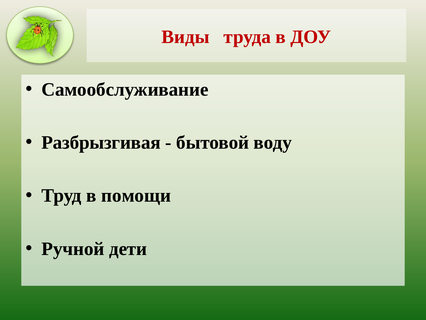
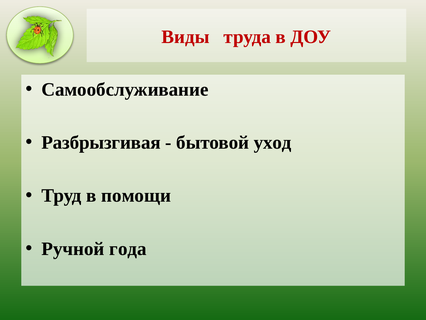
воду: воду -> уход (273, 142)
дети: дети -> года (128, 248)
